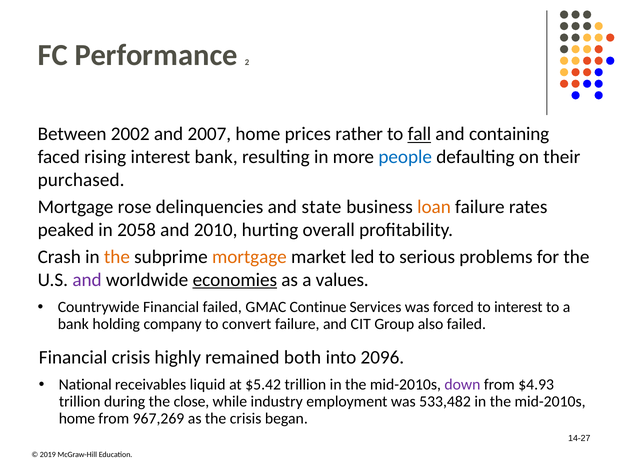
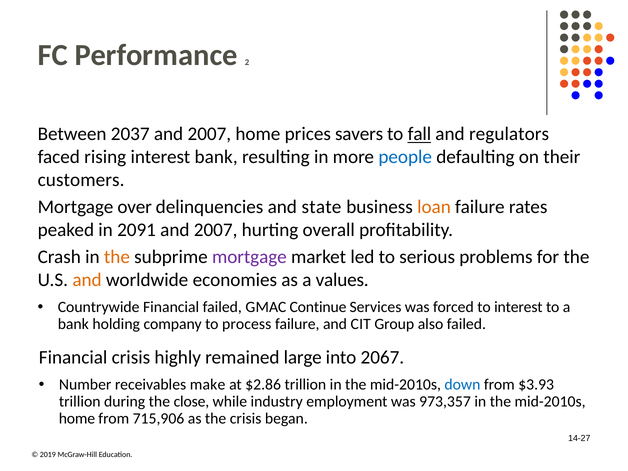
2002: 2002 -> 2037 (130, 134)
rather: rather -> savers (359, 134)
containing: containing -> regulators (509, 134)
purchased: purchased -> customers (81, 180)
rose: rose -> over (135, 207)
2058: 2058 -> 2091 (137, 230)
2010: 2010 -> 2007 (216, 230)
mortgage colour: orange -> purple (249, 257)
and colour: purple -> orange (87, 280)
economies underline: present -> none (235, 280)
convert: convert -> process (247, 324)
both: both -> large (303, 357)
2096: 2096 -> 2067 (382, 357)
National: National -> Number (85, 385)
liquid: liquid -> make (208, 385)
$5.42: $5.42 -> $2.86 (263, 385)
down colour: purple -> blue (462, 385)
$4.93: $4.93 -> $3.93 (536, 385)
533,482: 533,482 -> 973,357 (445, 401)
967,269: 967,269 -> 715,906 (158, 418)
